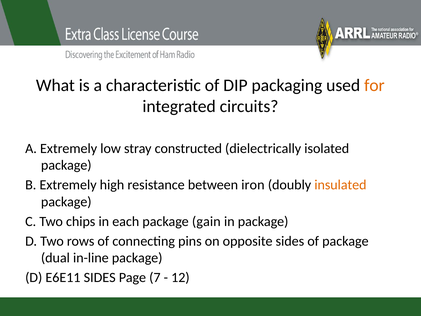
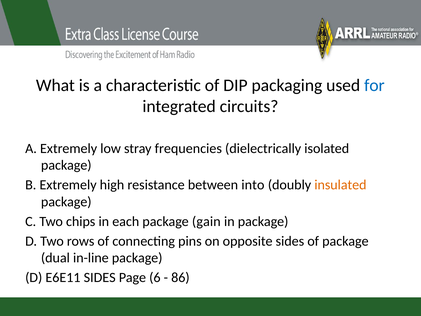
for colour: orange -> blue (374, 85)
constructed: constructed -> frequencies (188, 148)
iron: iron -> into (253, 185)
7: 7 -> 6 (155, 277)
12: 12 -> 86 (180, 277)
